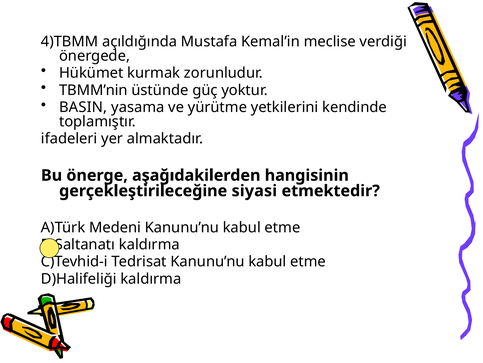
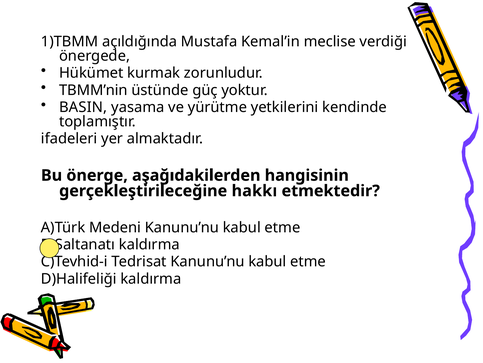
4)TBMM: 4)TBMM -> 1)TBMM (70, 42)
siyasi: siyasi -> hakkı (254, 191)
